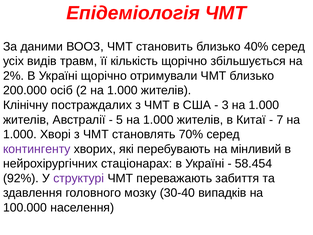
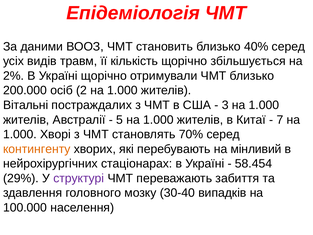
Клінічну: Клінічну -> Вітальні (26, 105)
контингенту colour: purple -> orange (37, 149)
92%: 92% -> 29% (21, 178)
